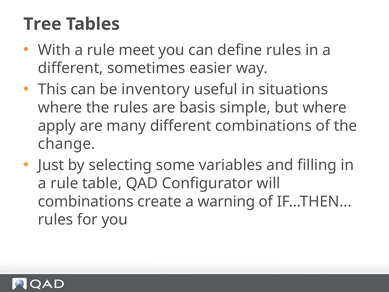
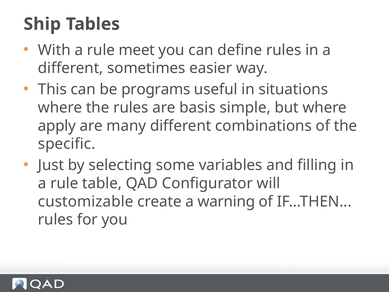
Tree: Tree -> Ship (42, 24)
inventory: inventory -> programs (156, 89)
change: change -> specific (67, 144)
combinations: combinations -> customizable (86, 201)
